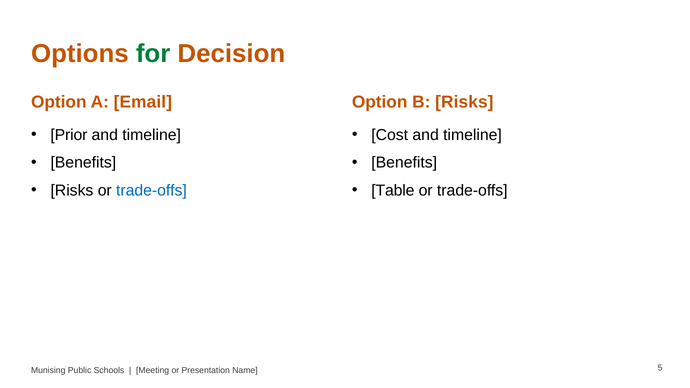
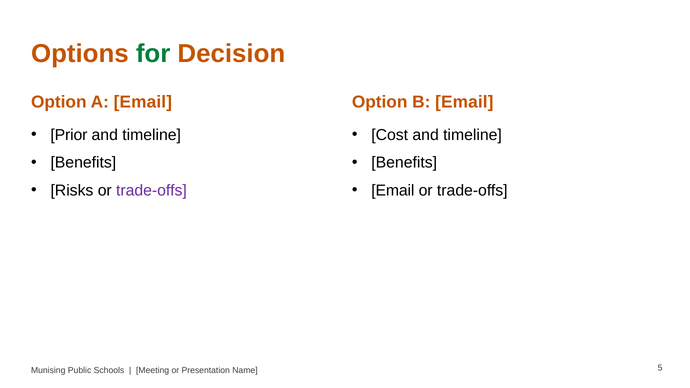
B Risks: Risks -> Email (464, 102)
trade-offs colour: blue -> purple (151, 191)
Table: Table -> Email (393, 191)
